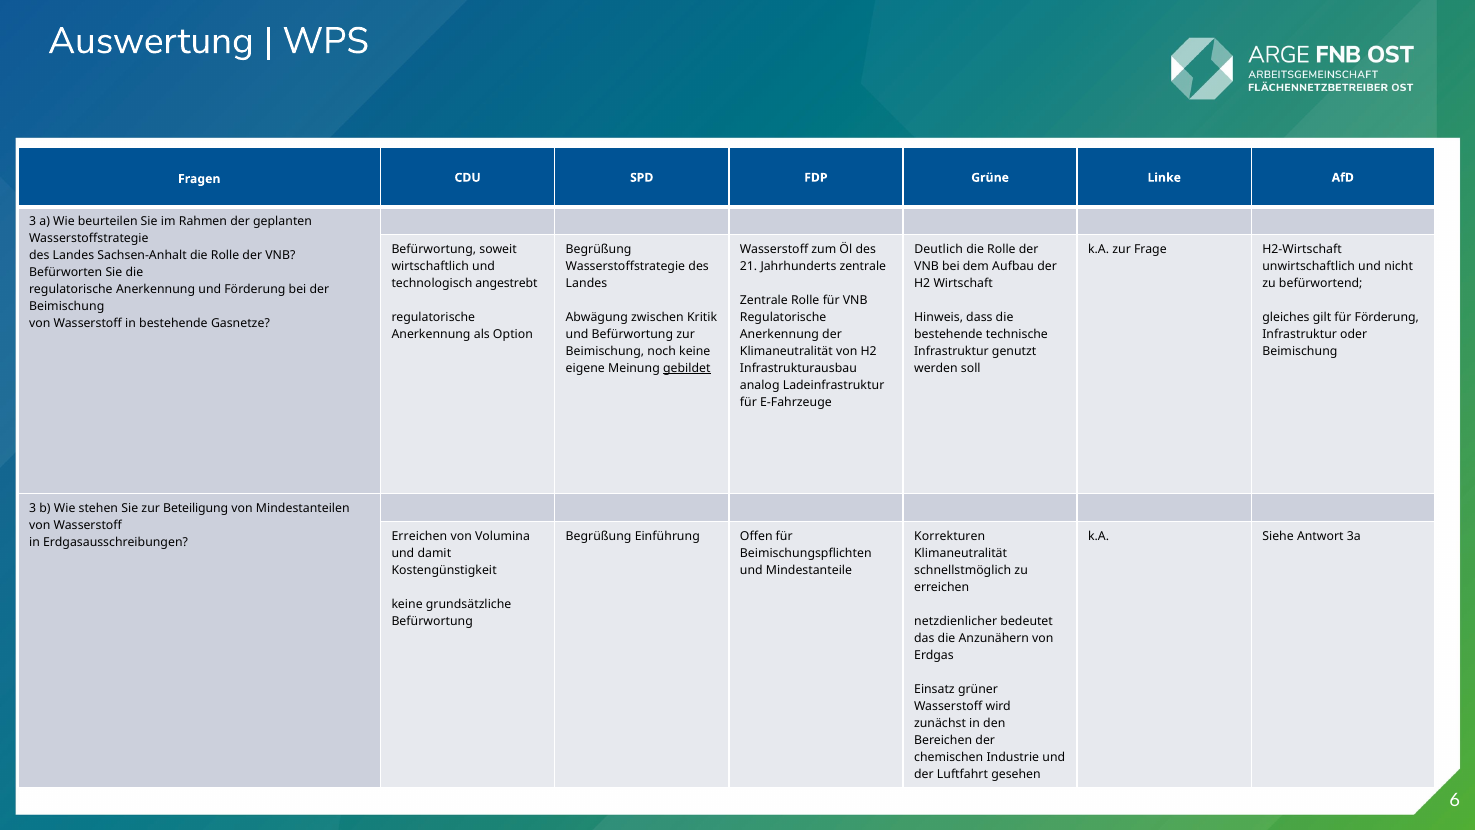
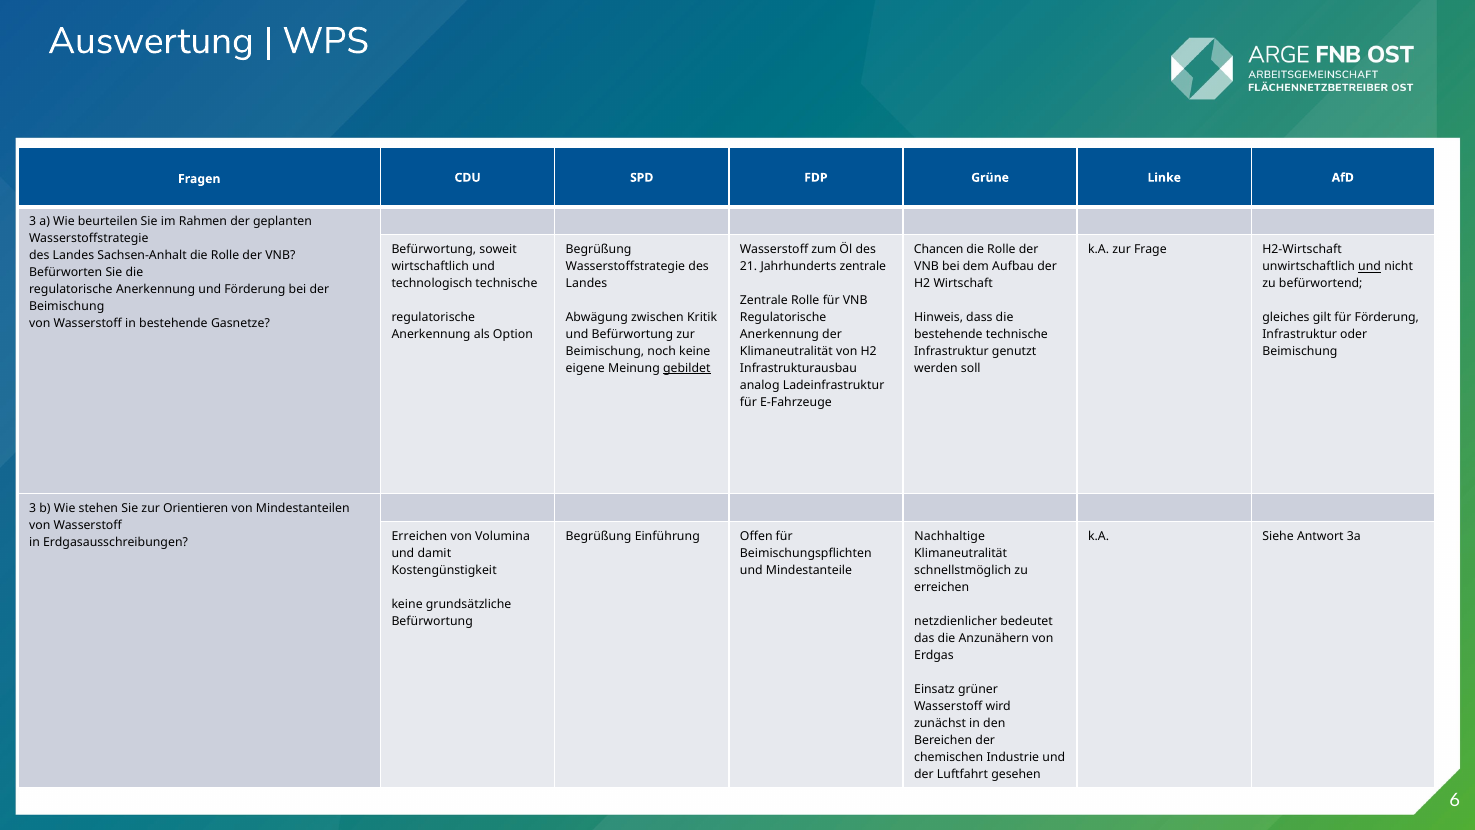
Deutlich: Deutlich -> Chancen (939, 250)
und underline: none -> present (1370, 266)
technologisch angestrebt: angestrebt -> technische (506, 283)
Beteiligung: Beteiligung -> Orientieren (196, 508)
Korrekturen: Korrekturen -> Nachhaltige (950, 536)
